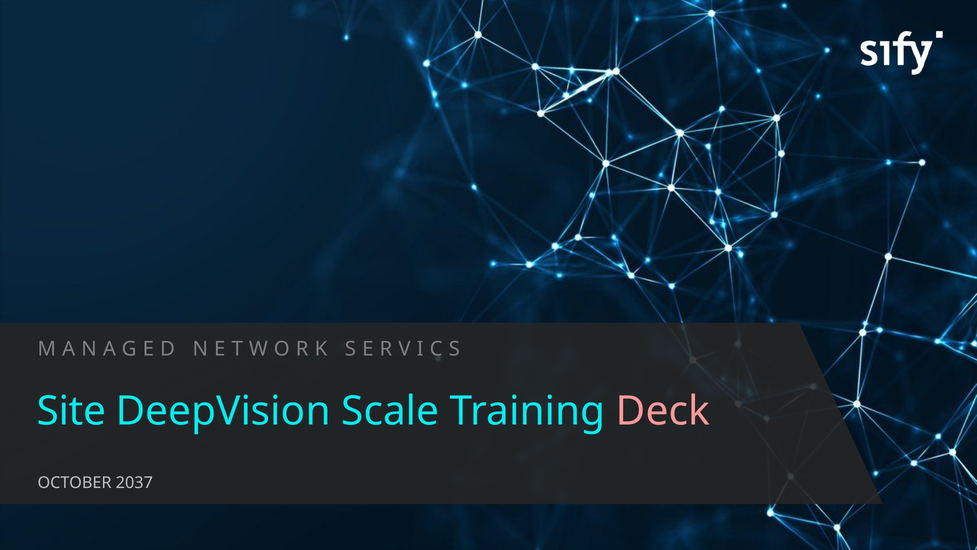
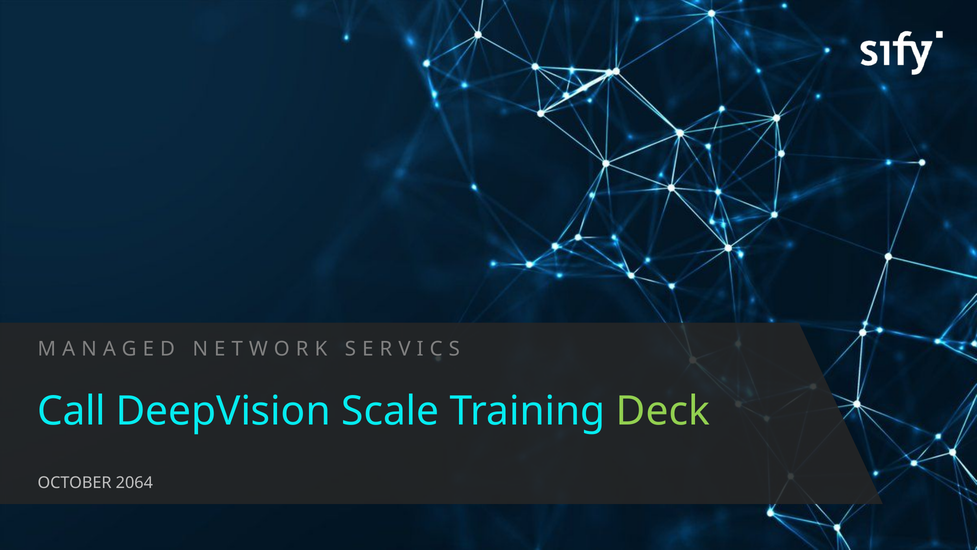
Site: Site -> Call (72, 411)
Deck colour: pink -> light green (663, 411)
2037: 2037 -> 2064 (134, 483)
